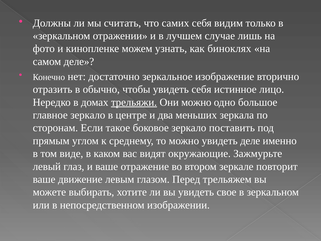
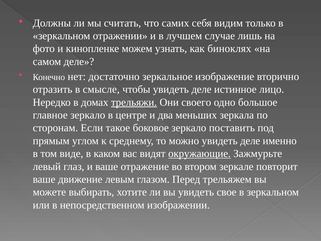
обычно: обычно -> смысле (101, 89)
чтобы увидеть себя: себя -> деле (202, 89)
Они можно: можно -> своего (196, 102)
окружающие underline: none -> present (199, 153)
